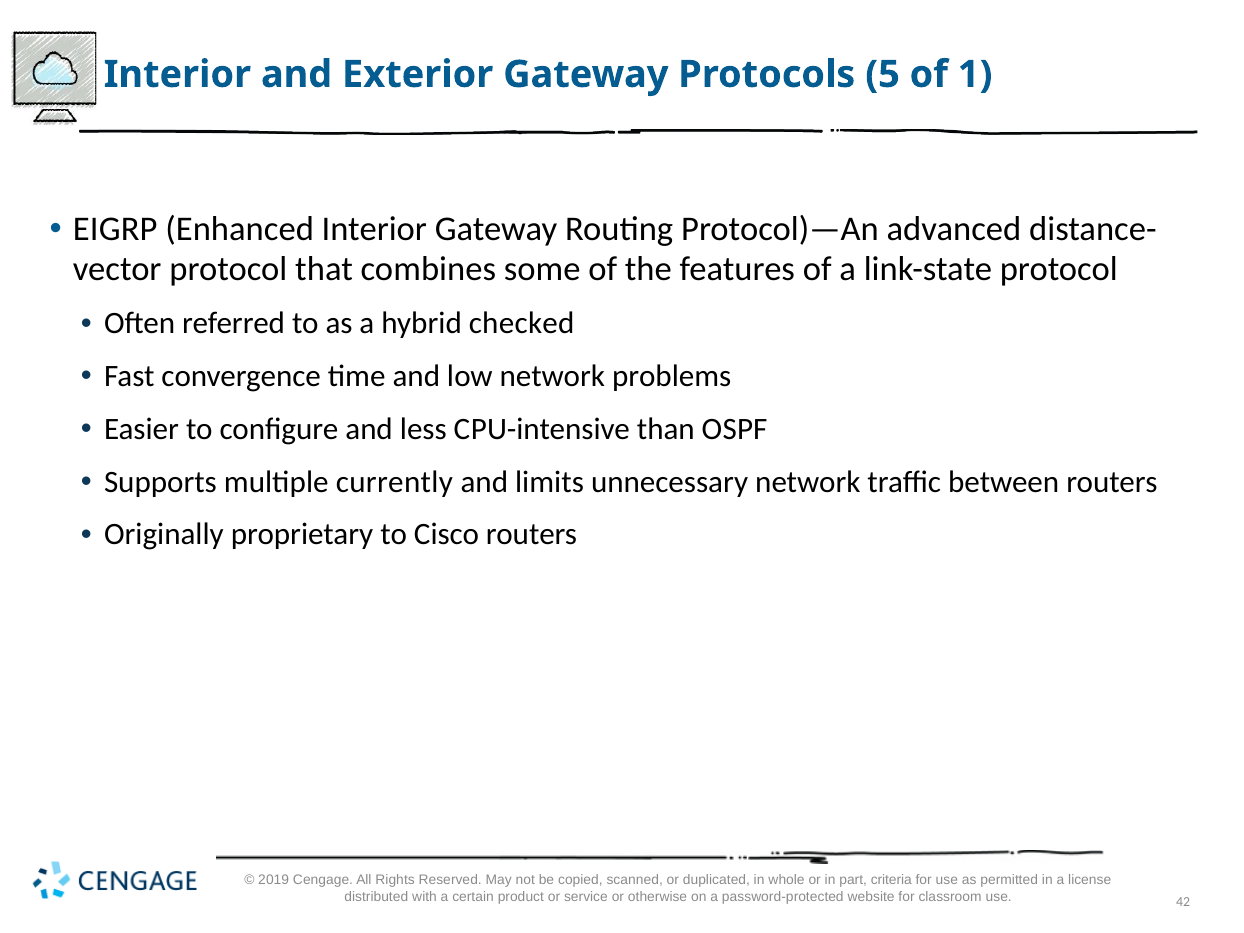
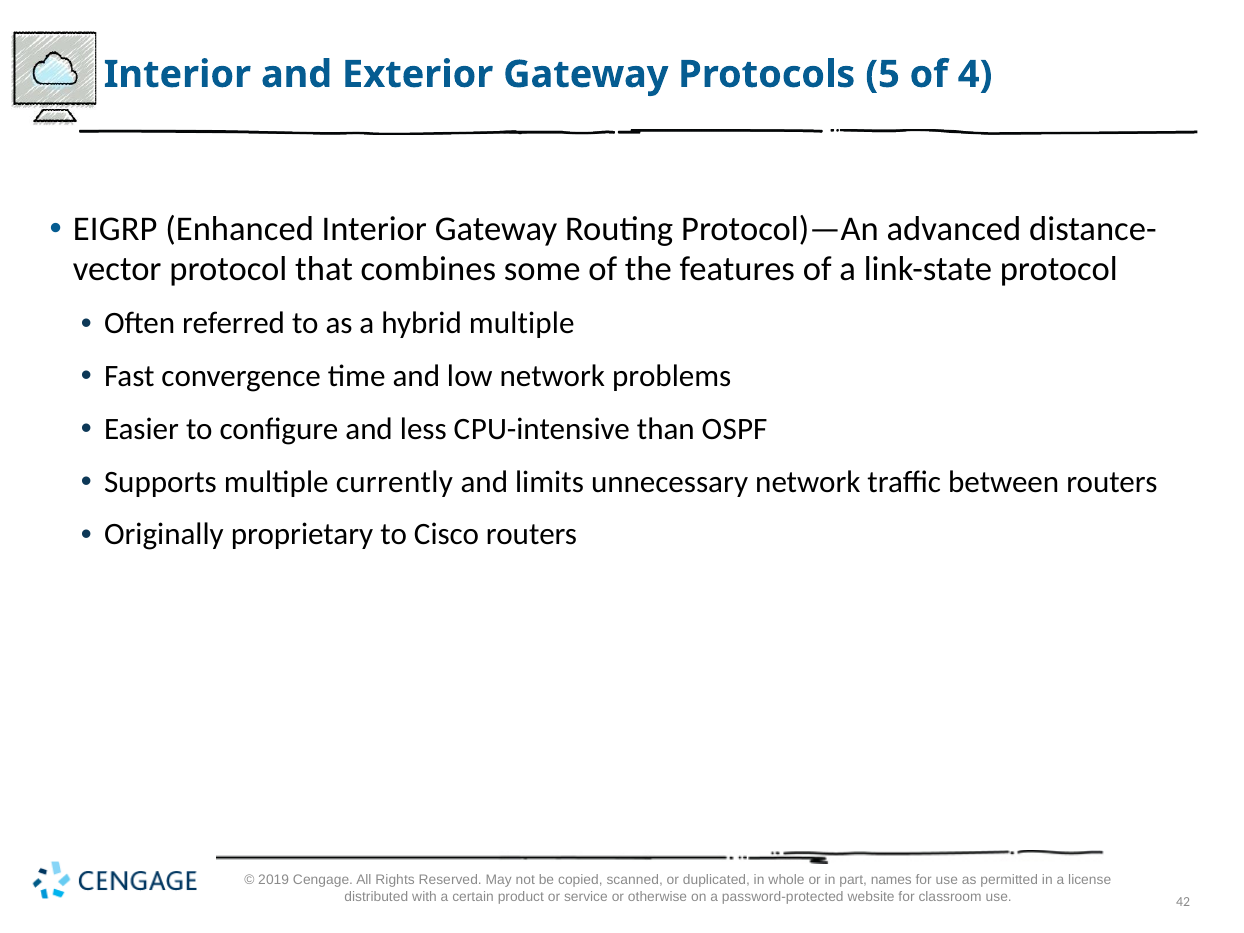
1: 1 -> 4 (975, 74)
hybrid checked: checked -> multiple (522, 324)
criteria: criteria -> names (891, 880)
